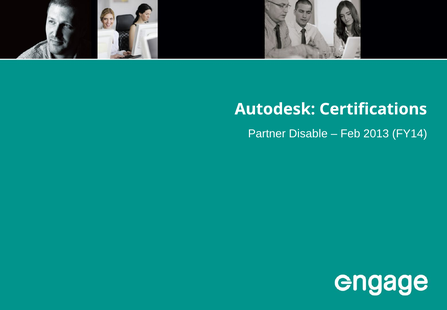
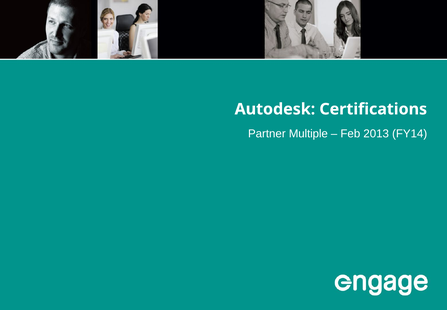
Disable: Disable -> Multiple (308, 134)
